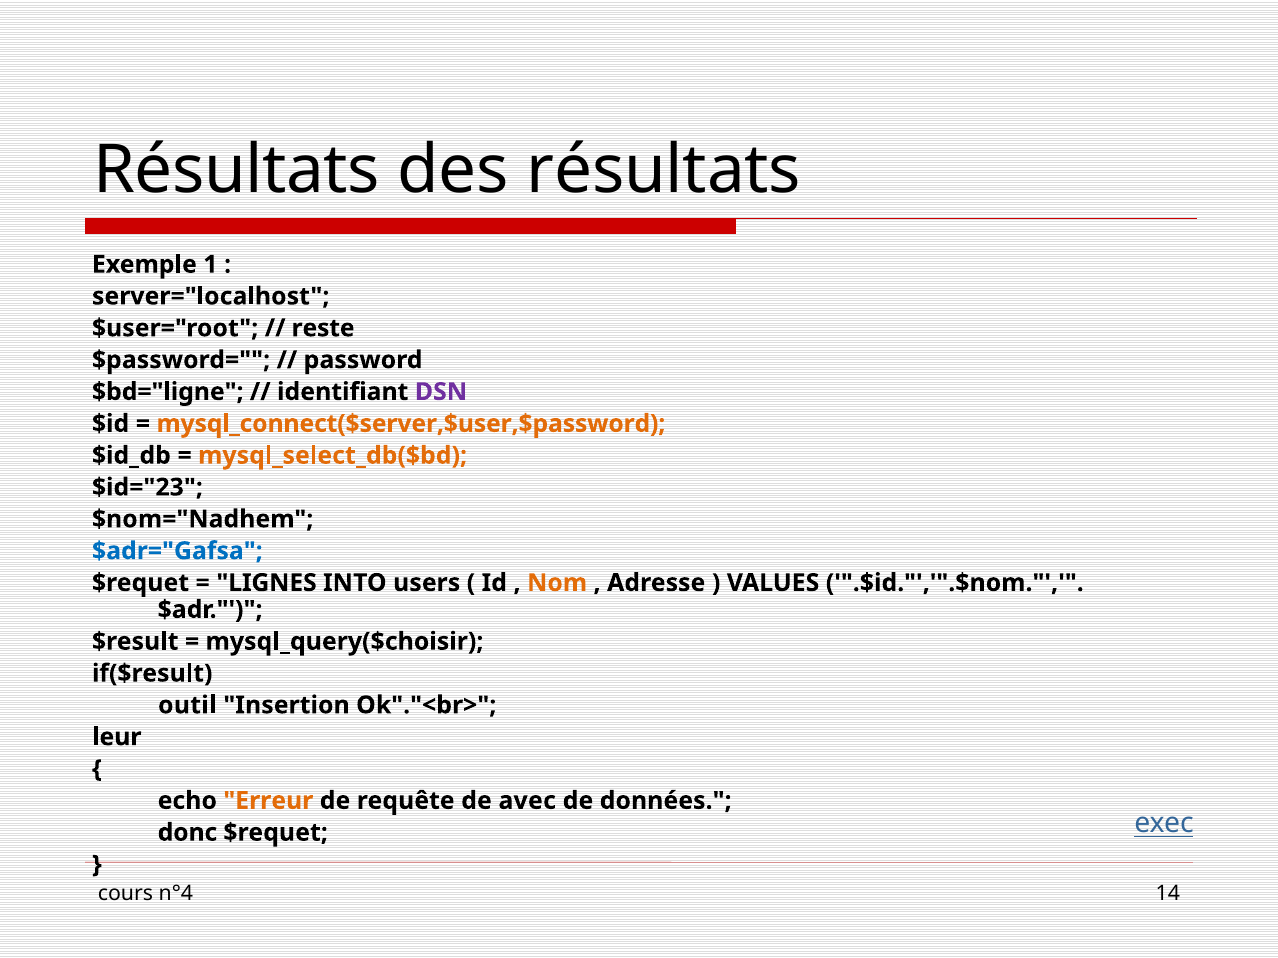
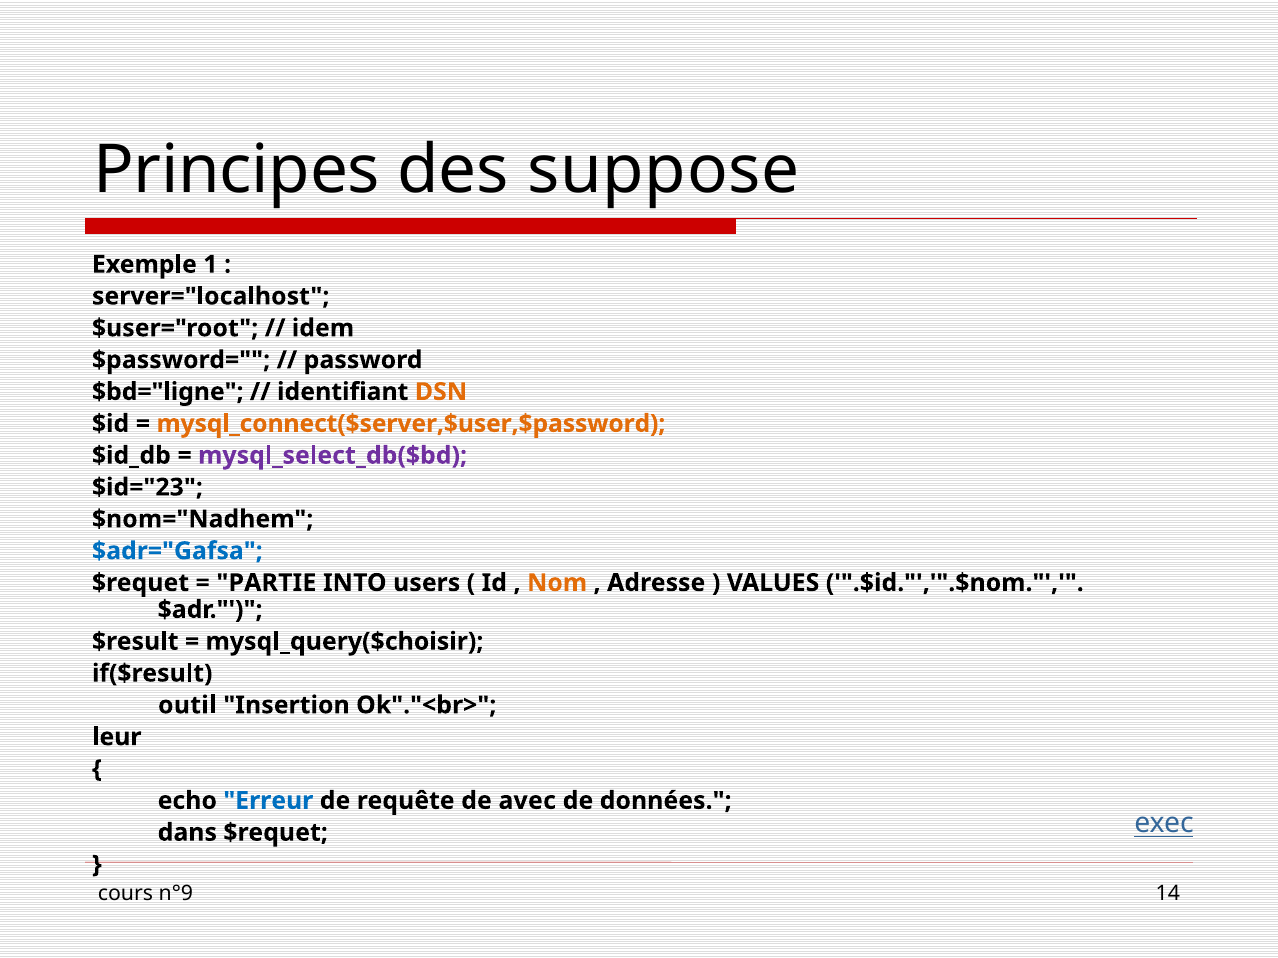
Résultats: Résultats -> Principes (237, 170)
des résultats: résultats -> suppose (664, 170)
reste: reste -> idem (323, 328)
DSN colour: purple -> orange (441, 392)
mysql_select_db($bd colour: orange -> purple (333, 456)
LIGNES: LIGNES -> PARTIE (266, 583)
Erreur colour: orange -> blue (268, 801)
donc: donc -> dans (187, 833)
n°4: n°4 -> n°9 (176, 894)
